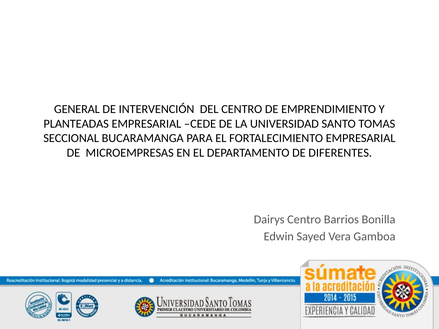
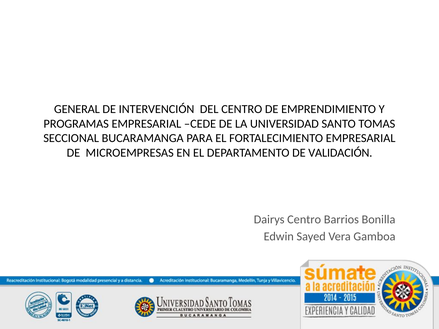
PLANTEADAS: PLANTEADAS -> PROGRAMAS (76, 124)
DIFERENTES: DIFERENTES -> VALIDACIÓN (340, 153)
